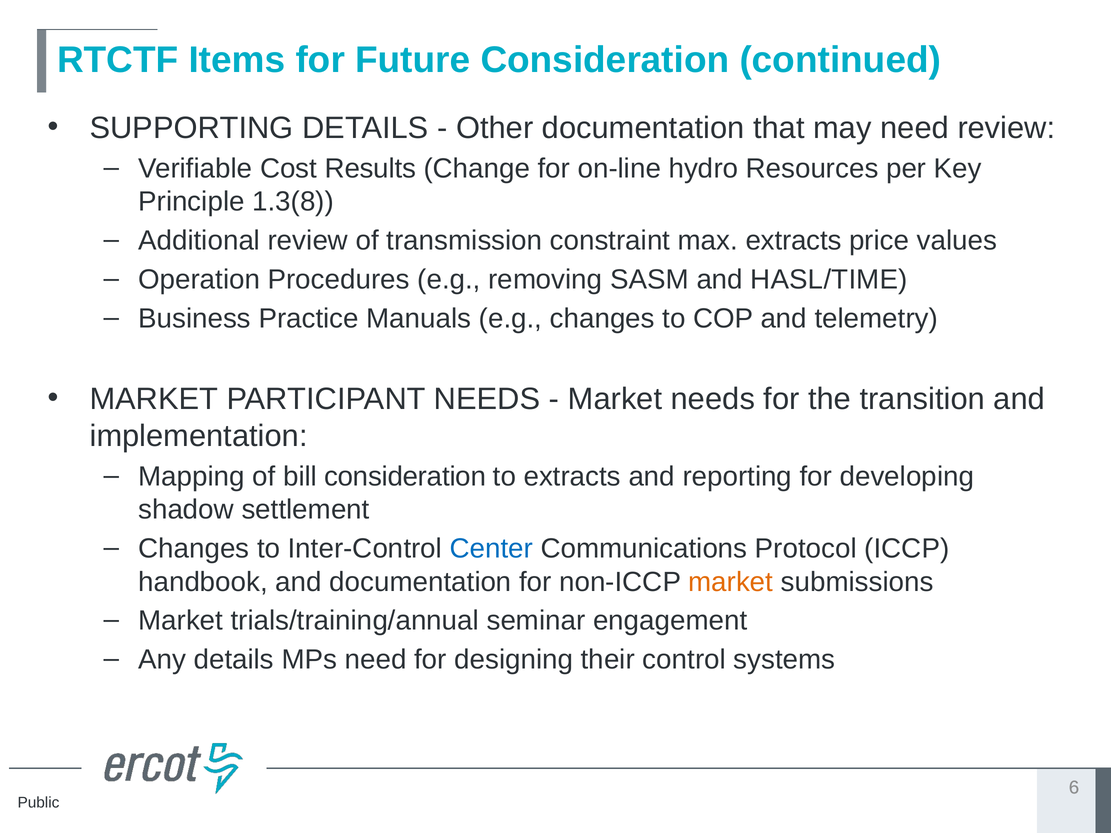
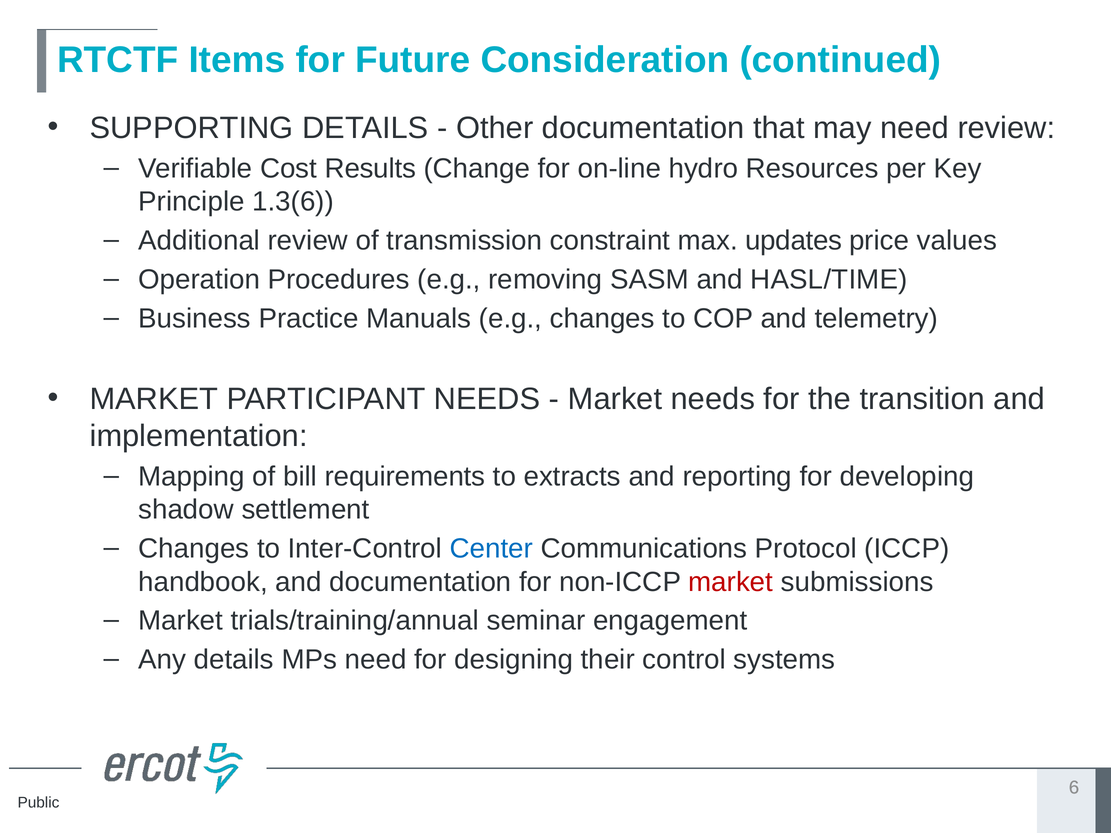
1.3(8: 1.3(8 -> 1.3(6 (293, 202)
max extracts: extracts -> updates (794, 241)
bill consideration: consideration -> requirements (405, 477)
market colour: orange -> red (731, 582)
